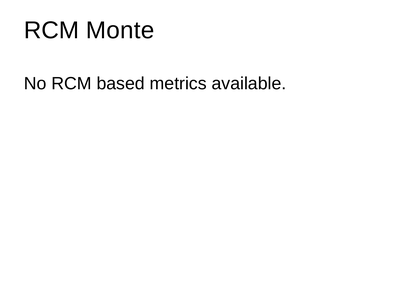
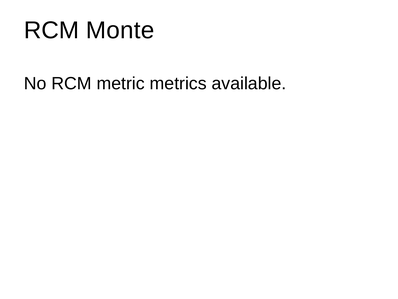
based: based -> metric (121, 83)
